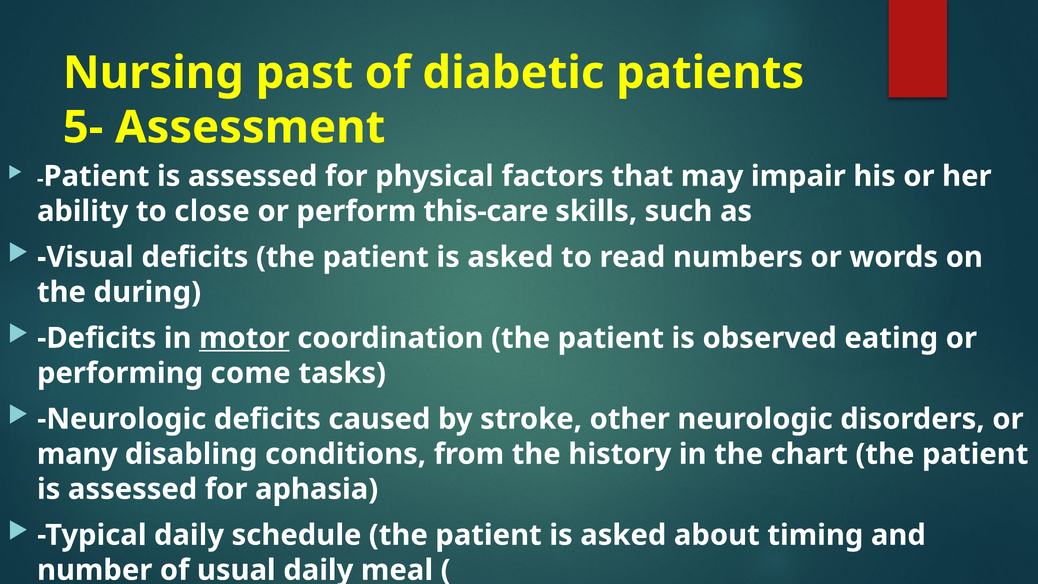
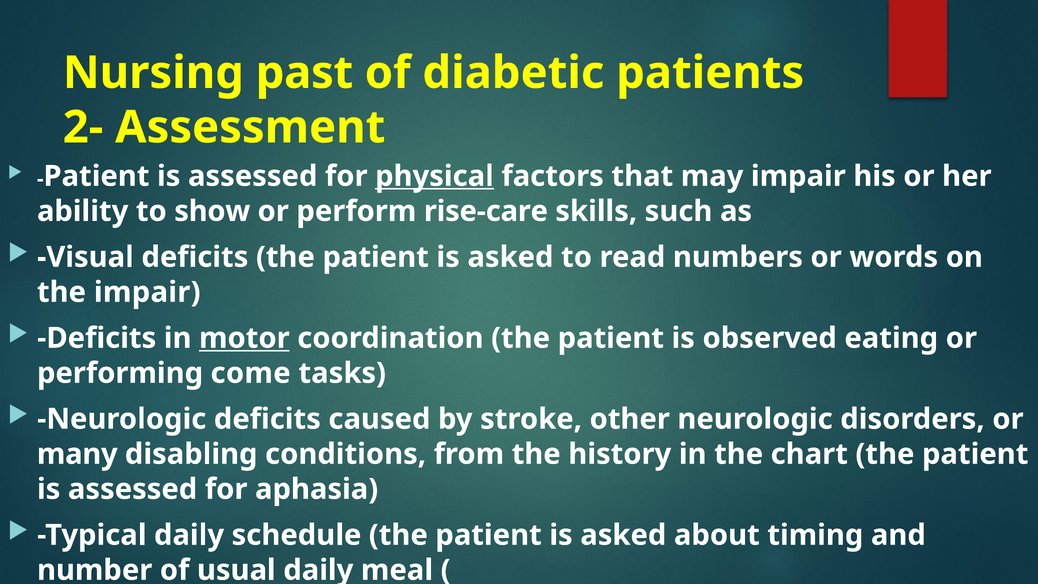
5-: 5- -> 2- (83, 127)
physical underline: none -> present (434, 176)
close: close -> show (212, 211)
this-care: this-care -> rise-care (486, 211)
the during: during -> impair (147, 292)
